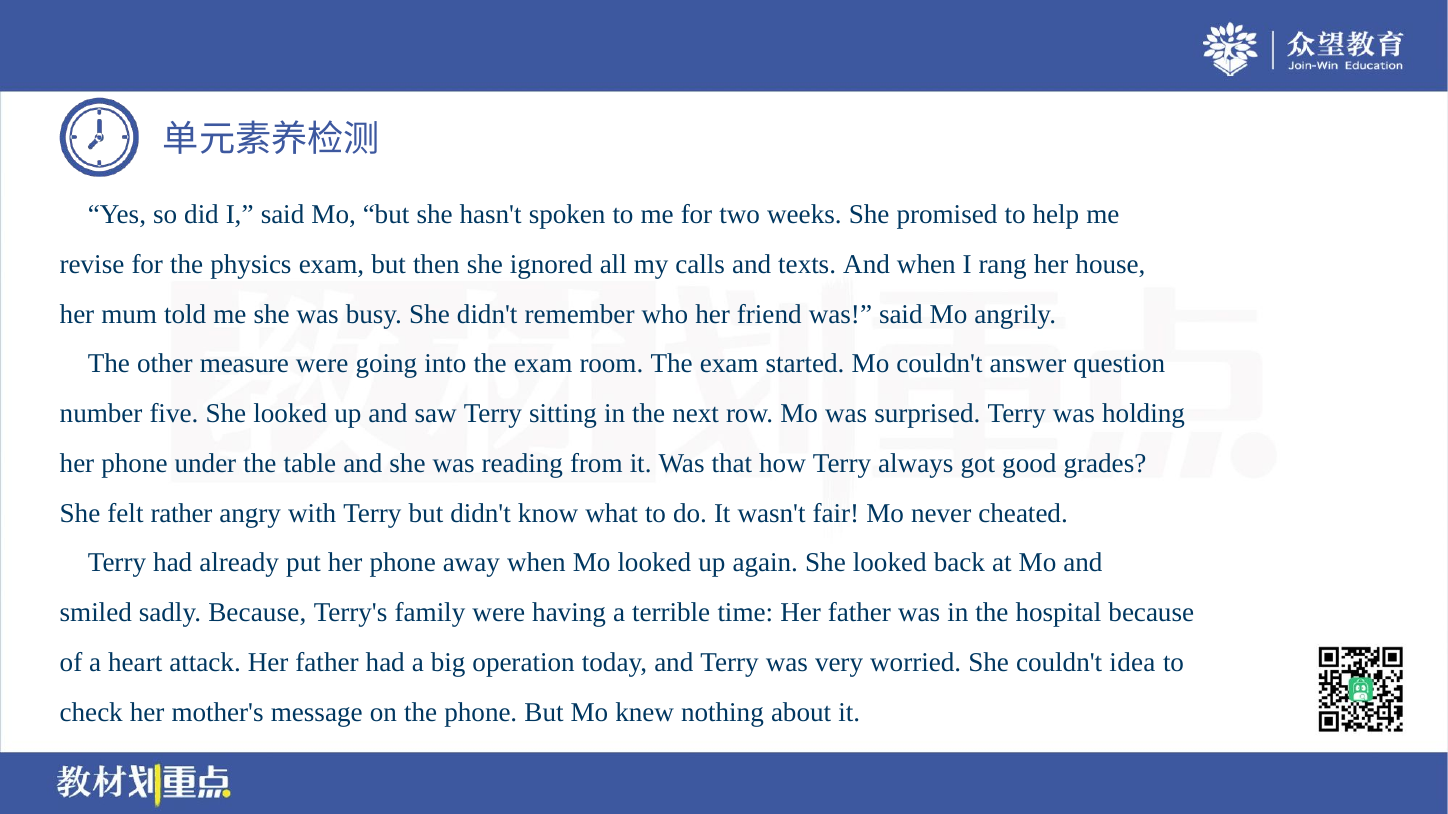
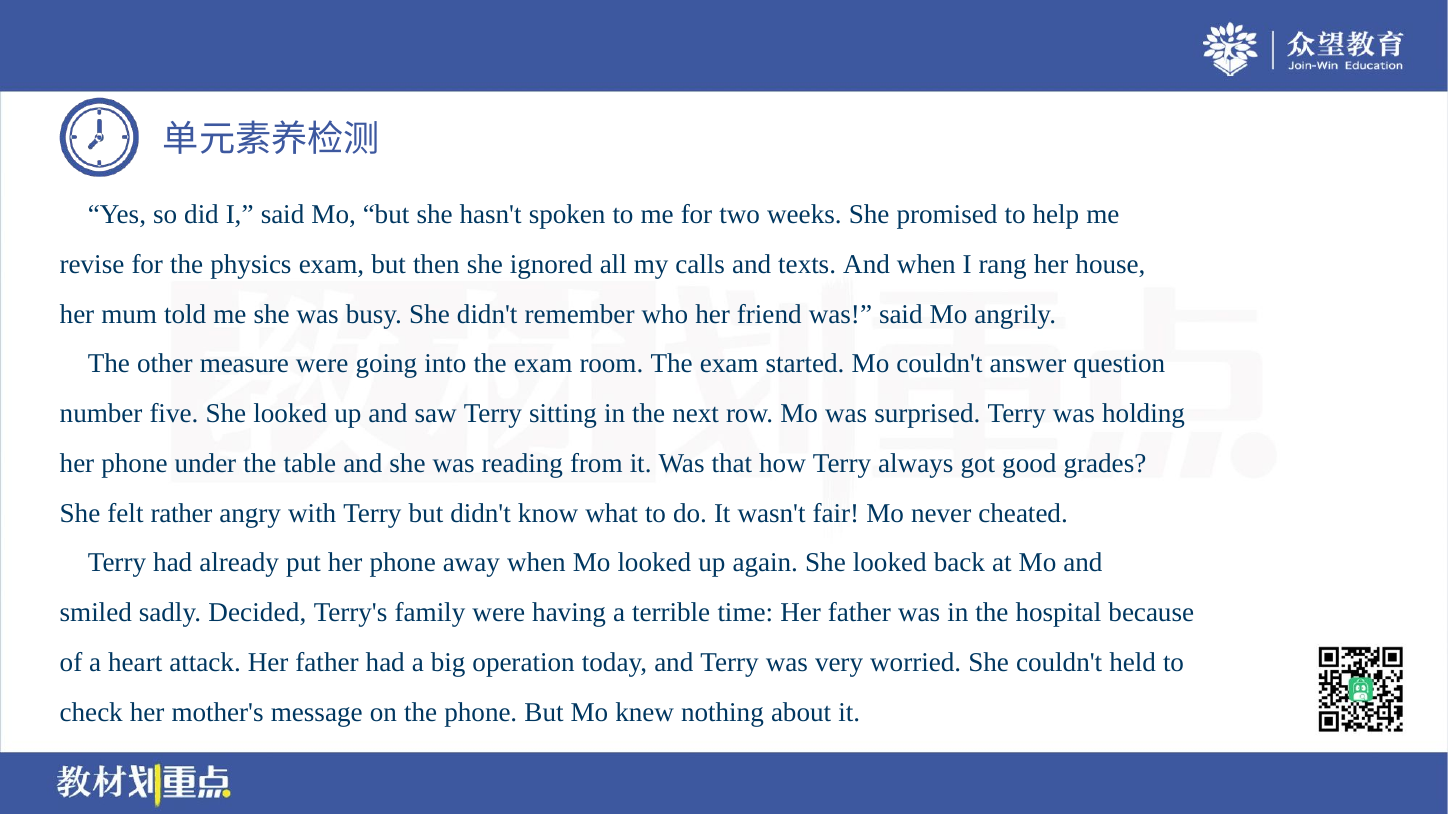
sadly Because: Because -> Decided (257, 613)
idea: idea -> held (1133, 663)
